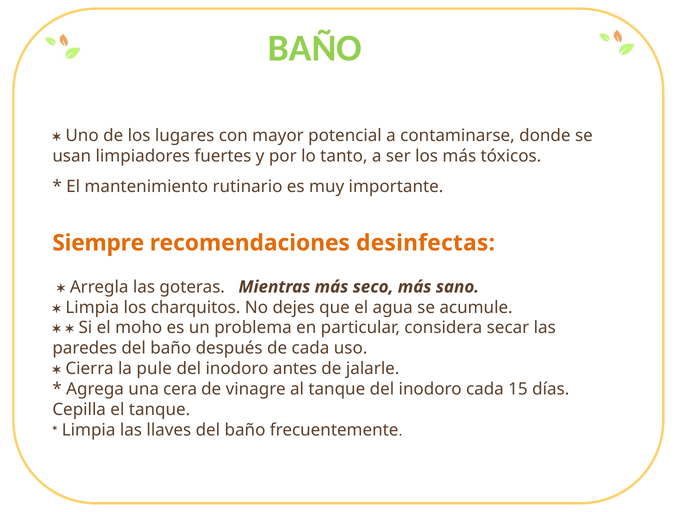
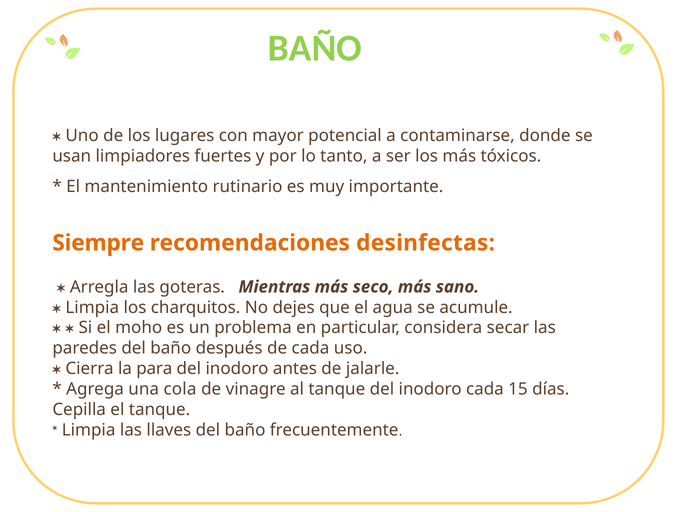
pule: pule -> para (154, 368)
cera: cera -> cola (180, 389)
